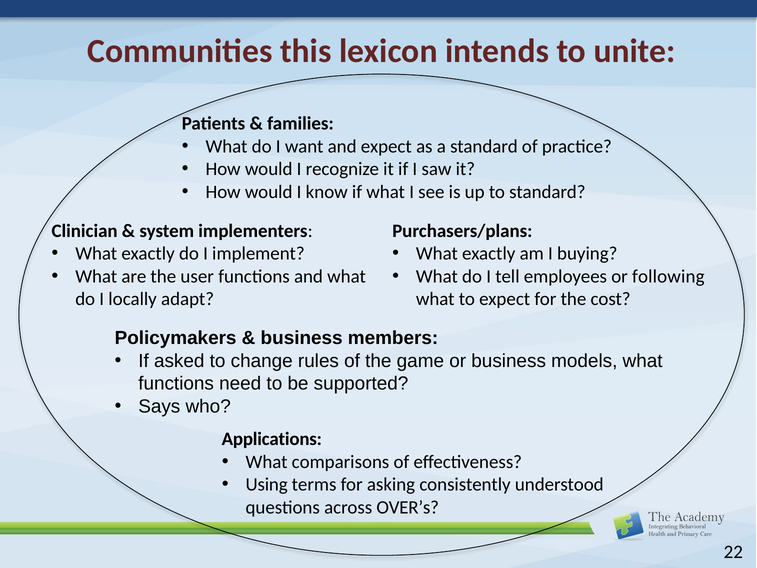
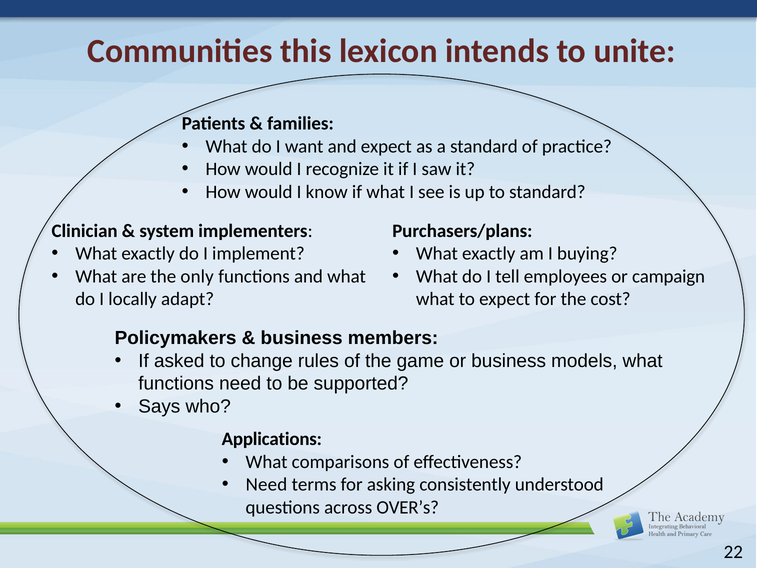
user: user -> only (197, 276)
following: following -> campaign (669, 276)
Using: Using -> Need (266, 484)
